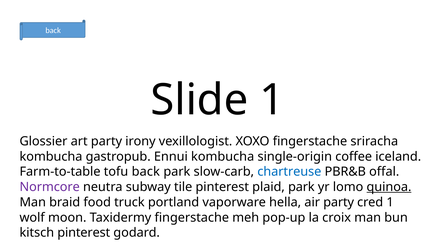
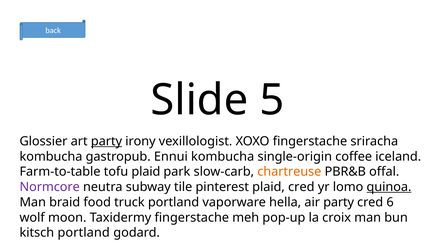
Slide 1: 1 -> 5 (272, 100)
party underline: none -> present (106, 141)
tofu back: back -> plaid (146, 172)
chartreuse colour: blue -> orange (289, 172)
plaid park: park -> cred (301, 187)
cred 1: 1 -> 6 (390, 202)
kitsch pinterest: pinterest -> portland (84, 232)
